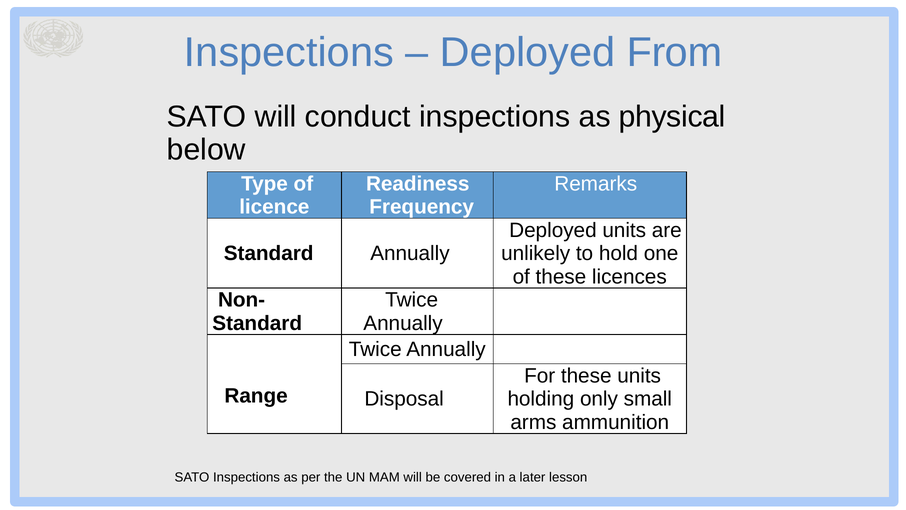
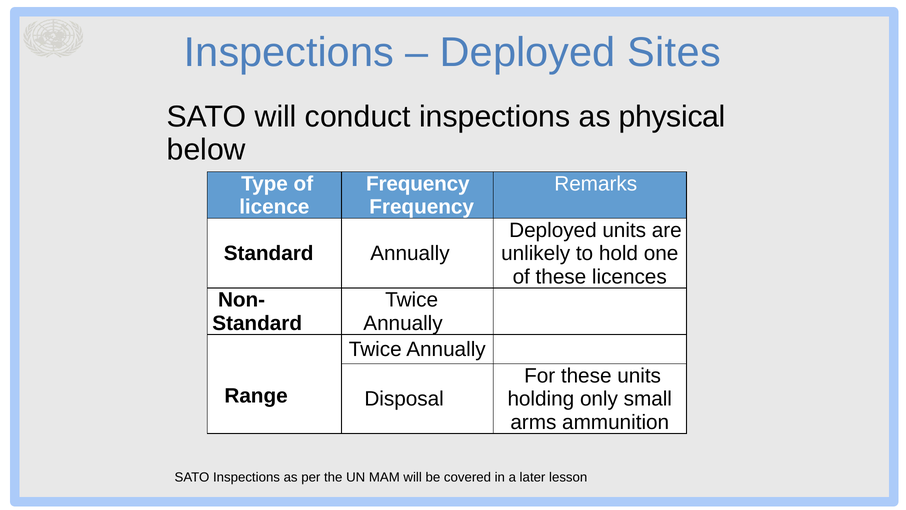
From: From -> Sites (674, 53)
Readiness: Readiness -> Frequency (418, 184)
